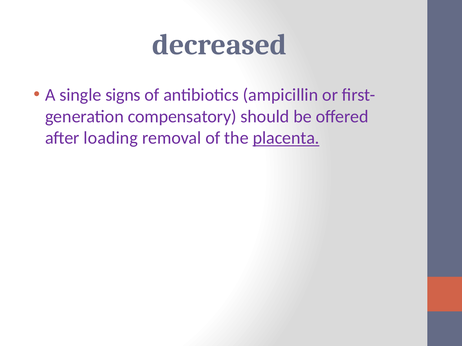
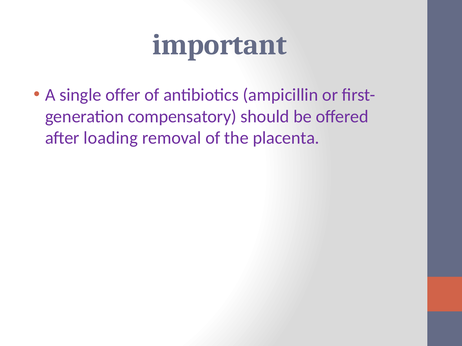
decreased: decreased -> important (220, 45)
signs: signs -> offer (123, 95)
placenta underline: present -> none (286, 138)
